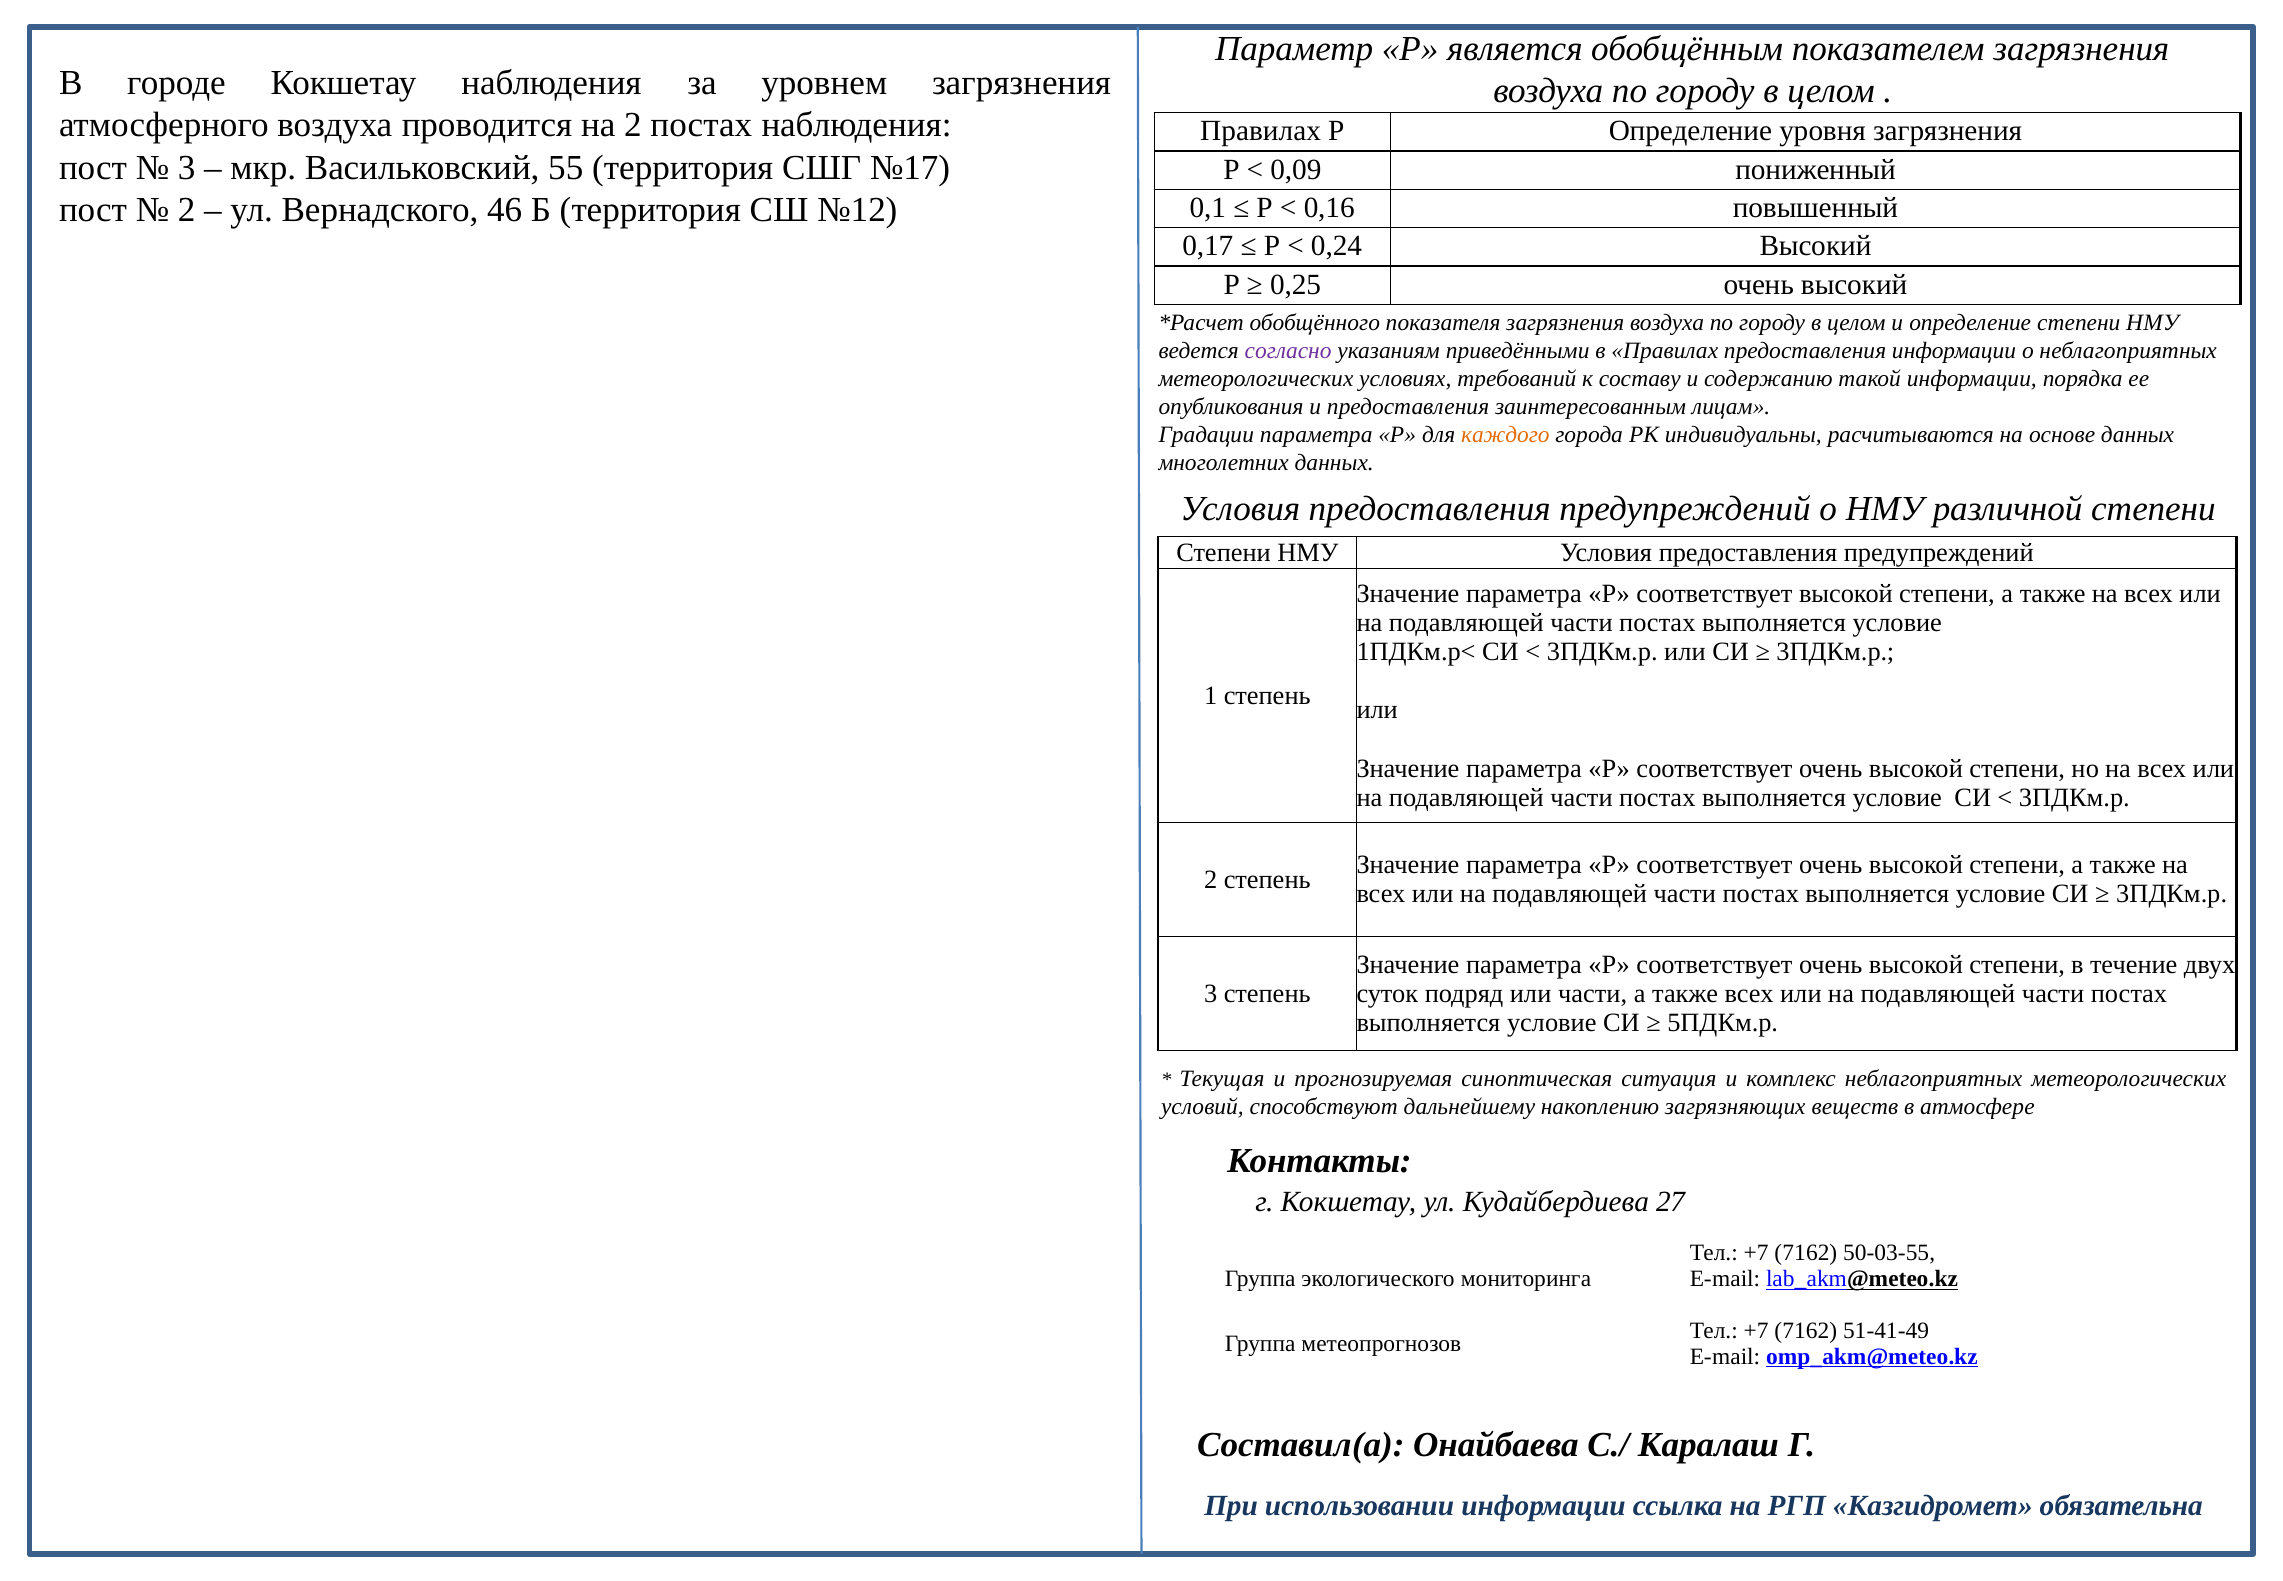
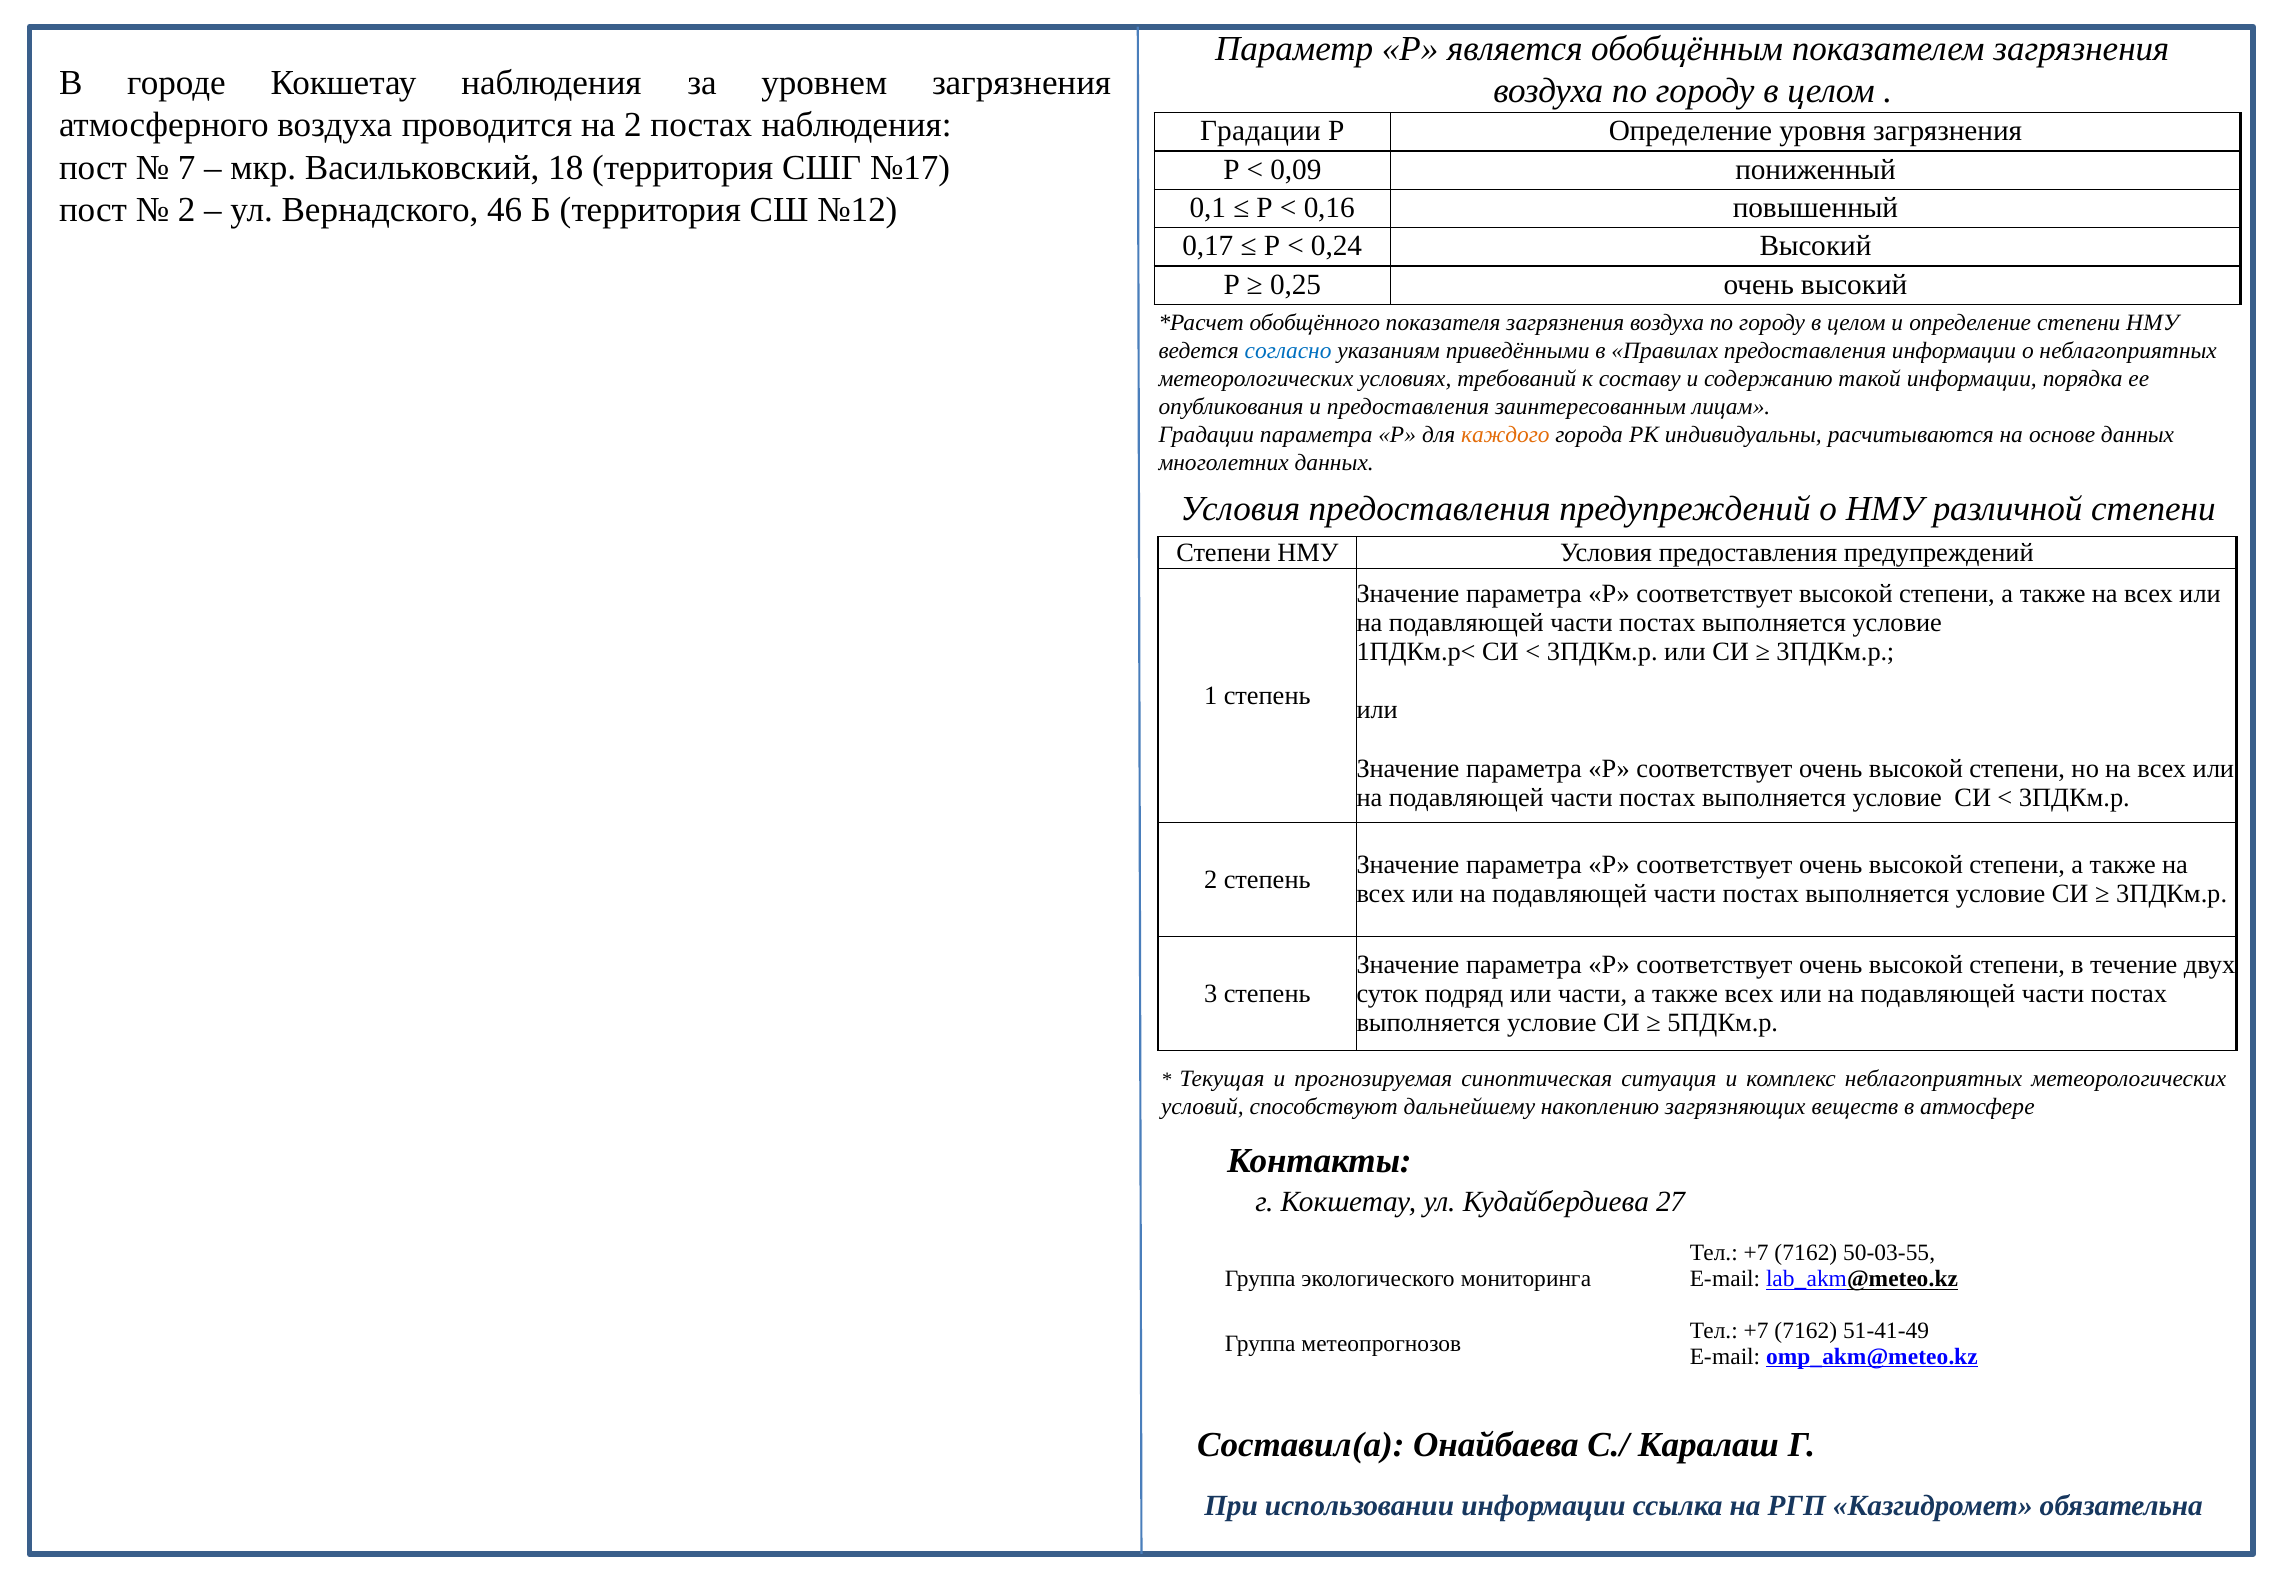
Правилах: Правилах -> Градации (1261, 131)
3: 3 -> 7 (187, 167)
55: 55 -> 18 (566, 167)
согласно colour: purple -> blue (1288, 351)
